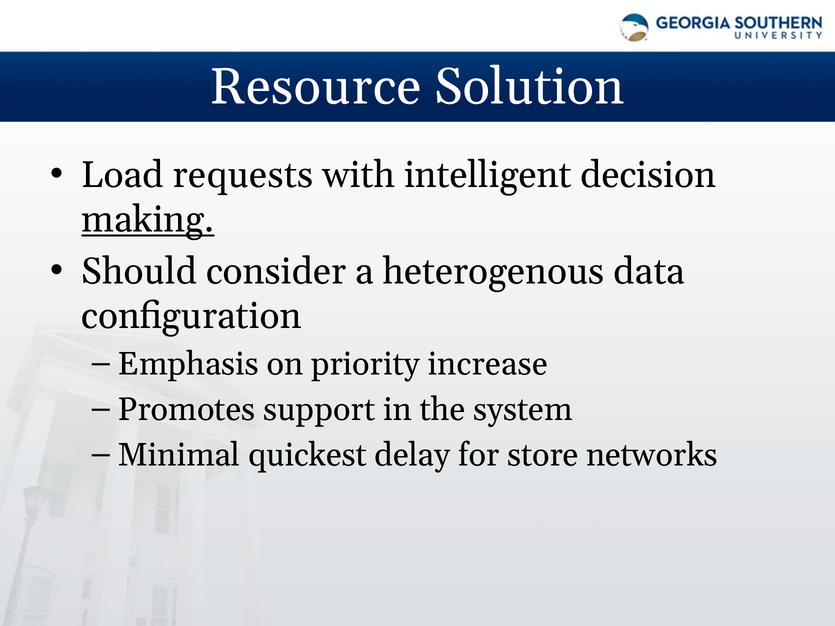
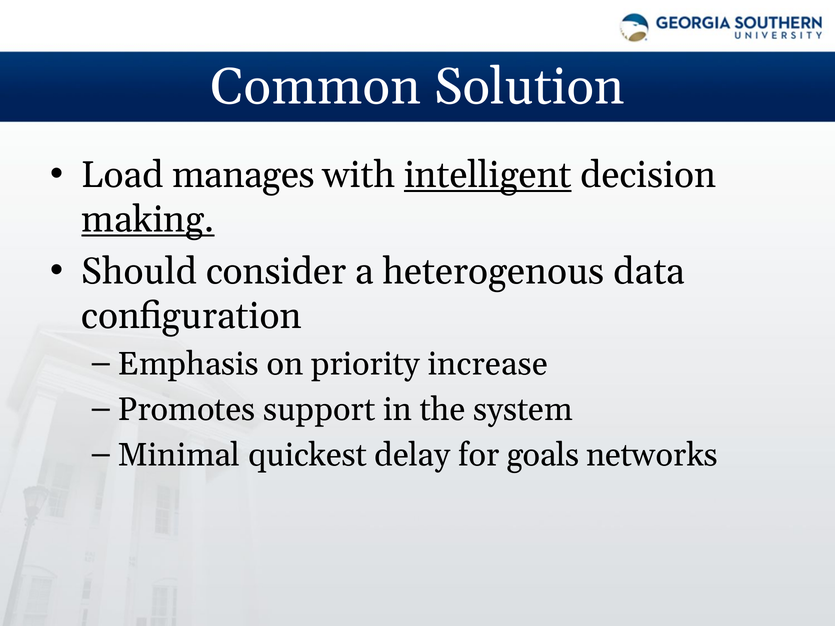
Resource: Resource -> Common (316, 87)
requests: requests -> manages (243, 175)
intelligent underline: none -> present (488, 175)
store: store -> goals (543, 455)
